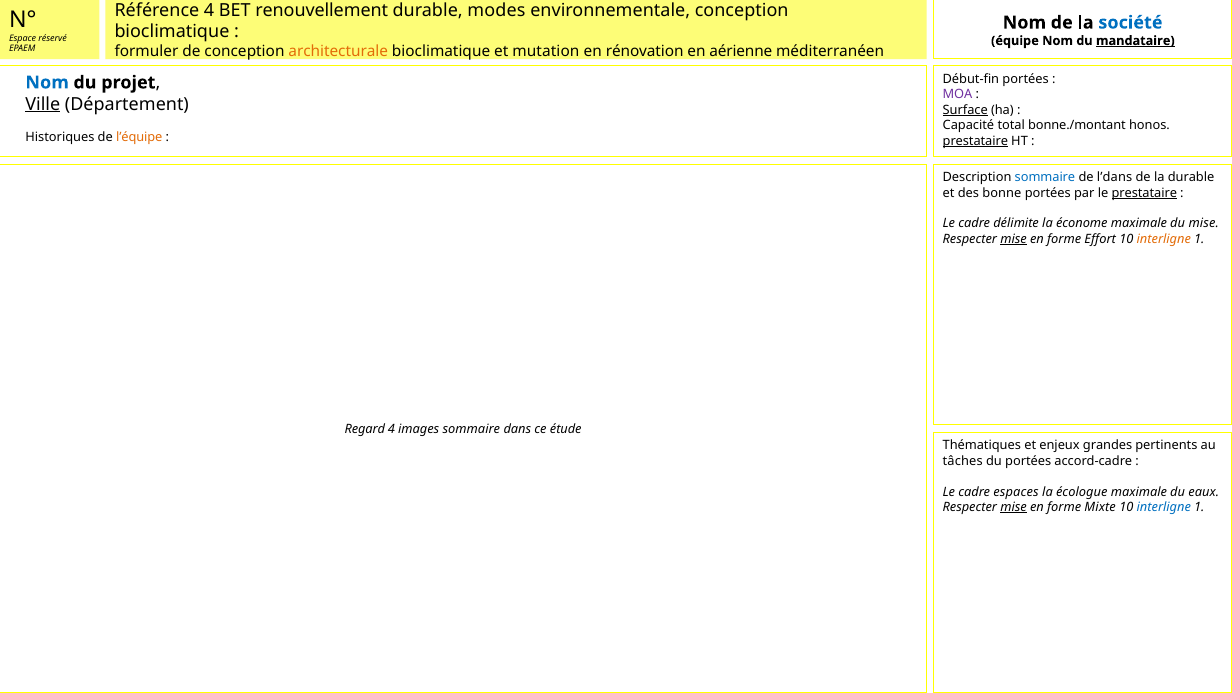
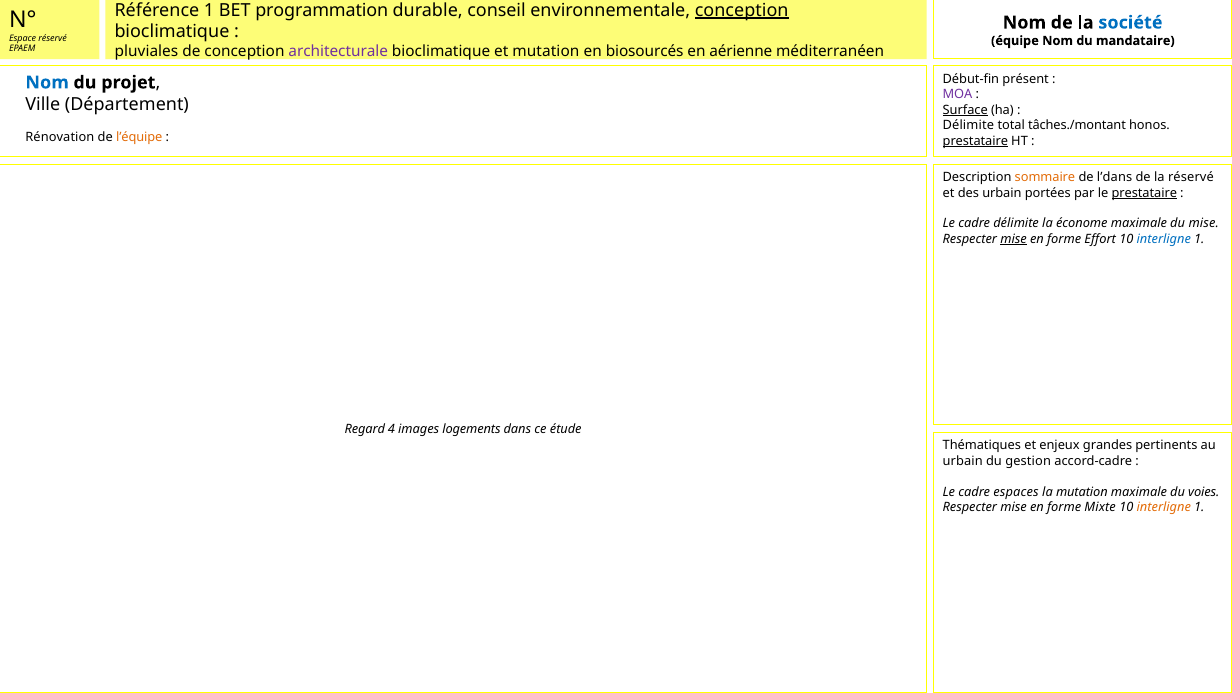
Référence 4: 4 -> 1 (209, 10)
renouvellement: renouvellement -> programmation (322, 10)
modes: modes -> conseil (497, 10)
conception underline: none -> present (742, 10)
mandataire underline: present -> none (1135, 41)
formuler: formuler -> pluviales (146, 52)
architecturale colour: orange -> purple (338, 52)
rénovation: rénovation -> biosourcés (645, 52)
Début-fin portées: portées -> présent (1026, 79)
Ville underline: present -> none (43, 104)
Capacité: Capacité -> Délimite (968, 125)
bonne./montant: bonne./montant -> tâches./montant (1077, 125)
Historiques: Historiques -> Rénovation (60, 138)
sommaire colour: blue -> orange (1045, 177)
la durable: durable -> réservé (1191, 177)
des bonne: bonne -> urbain (1002, 193)
interligne colour: orange -> blue (1164, 239)
images sommaire: sommaire -> logements (471, 430)
tâches: tâches -> urbain (963, 461)
du portées: portées -> gestion (1028, 461)
la écologue: écologue -> mutation (1082, 492)
eaux: eaux -> voies (1204, 492)
mise underline: present -> none (1014, 507)
interligne colour: blue -> orange (1164, 507)
